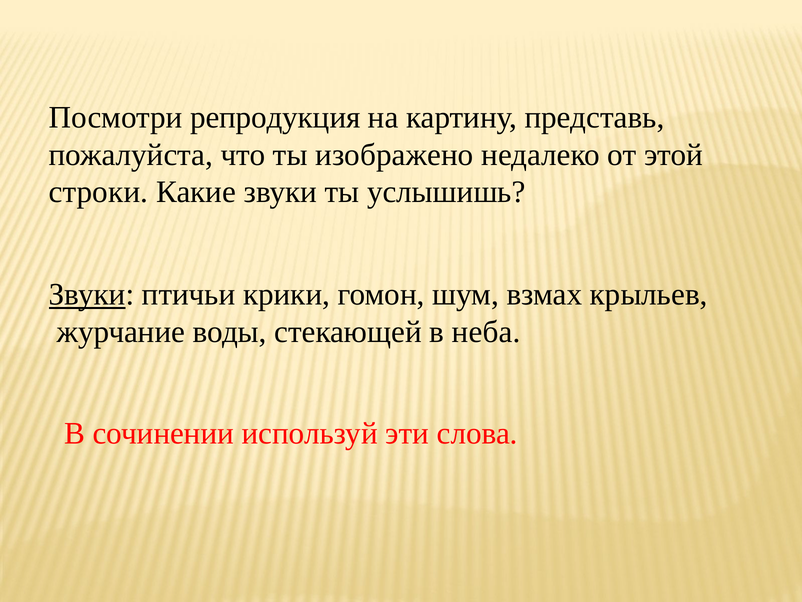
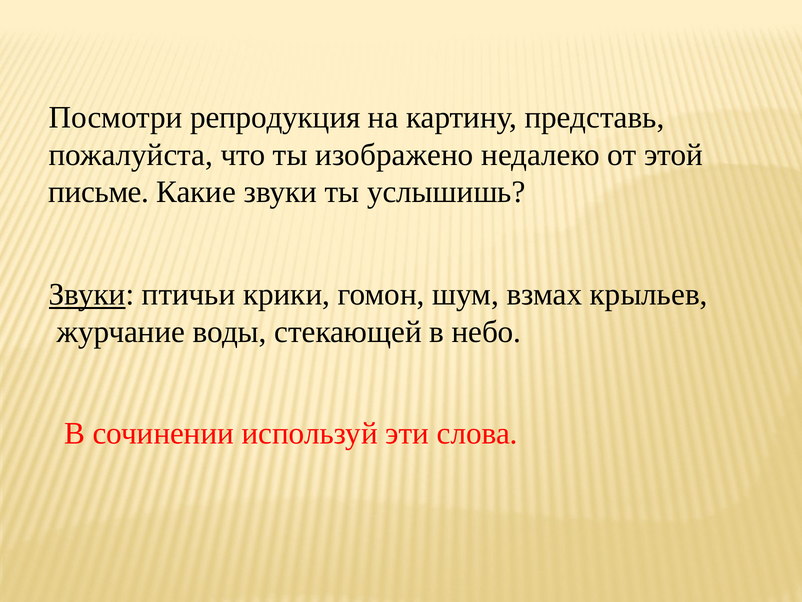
строки: строки -> письме (99, 192)
неба: неба -> небо (486, 331)
